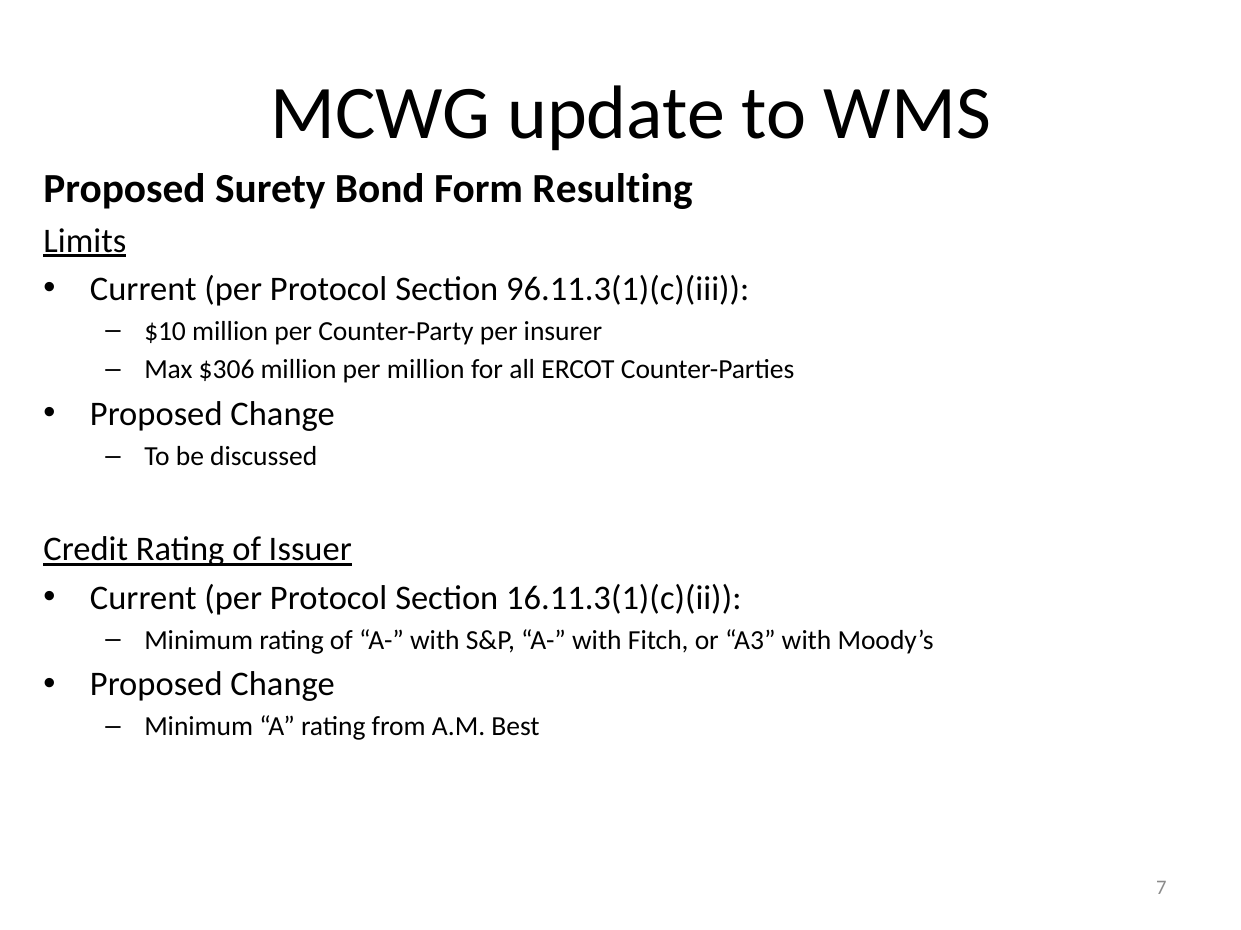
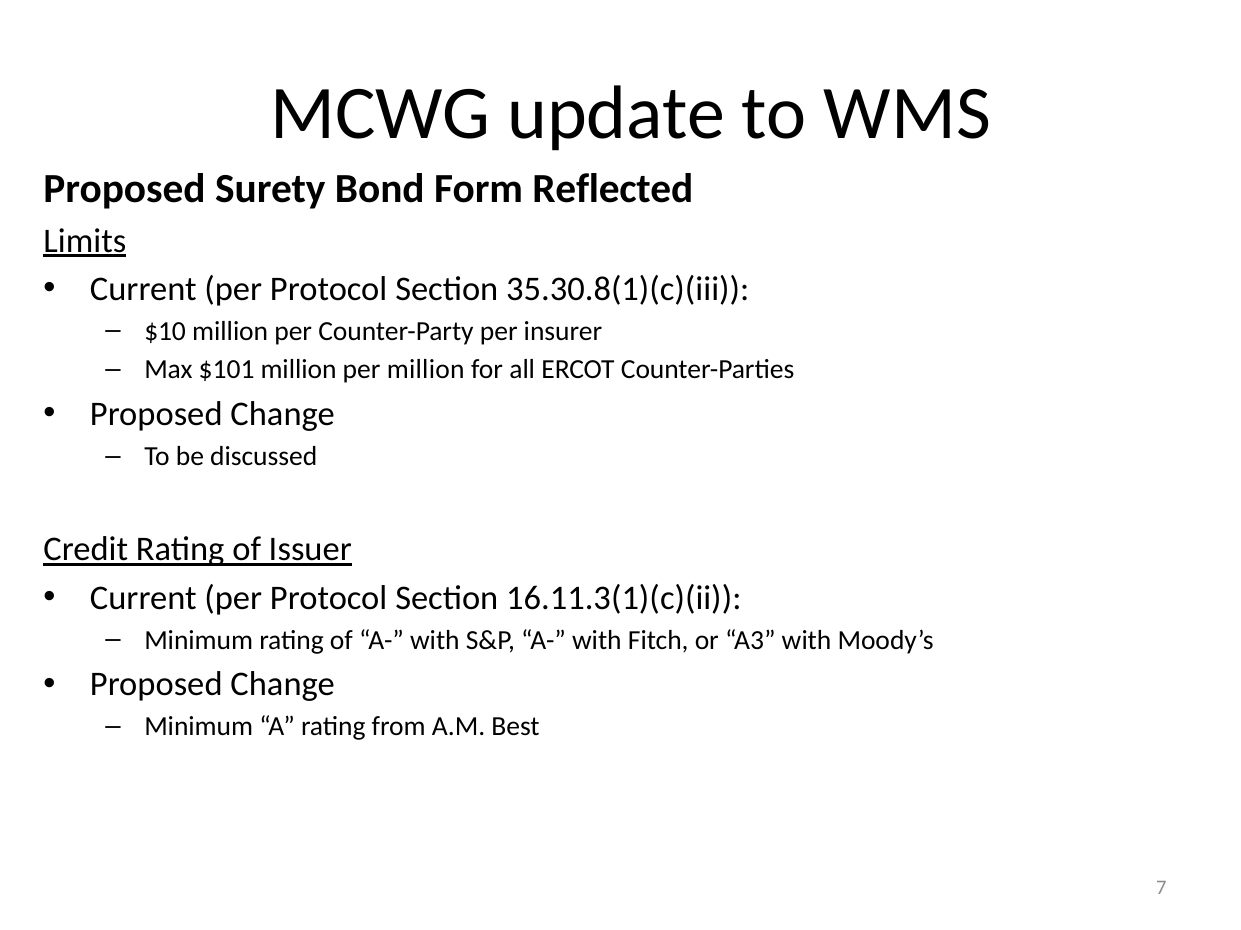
Resulting: Resulting -> Reflected (613, 189)
96.11.3(1)(c)(iii: 96.11.3(1)(c)(iii -> 35.30.8(1)(c)(iii (628, 289)
$306: $306 -> $101 (227, 370)
